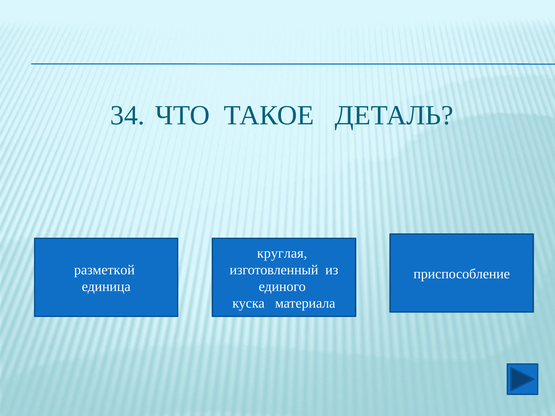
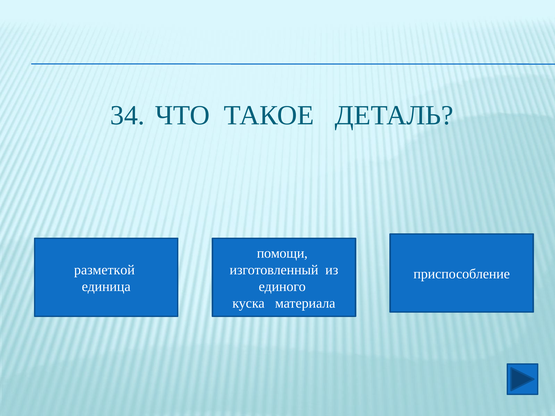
круглая: круглая -> помощи (282, 253)
